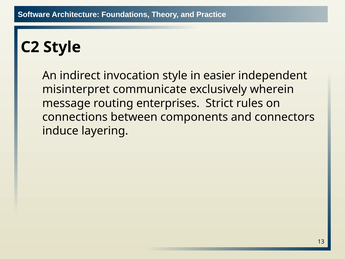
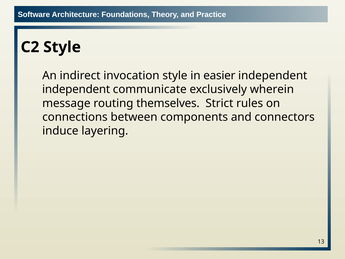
misinterpret: misinterpret -> independent (76, 89)
enterprises: enterprises -> themselves (168, 103)
